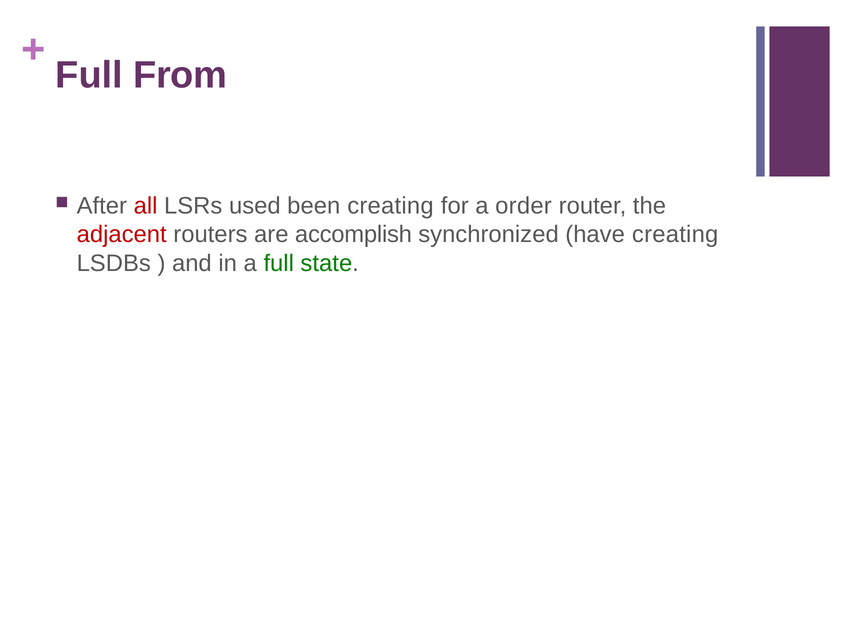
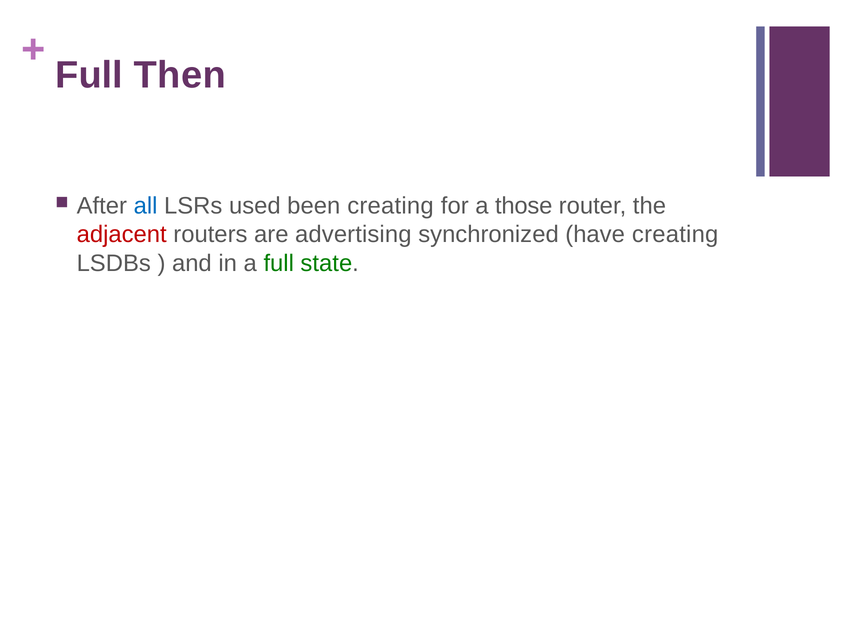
From: From -> Then (180, 75)
all colour: red -> blue (146, 206)
order: order -> those (524, 206)
accomplish: accomplish -> advertising (353, 234)
